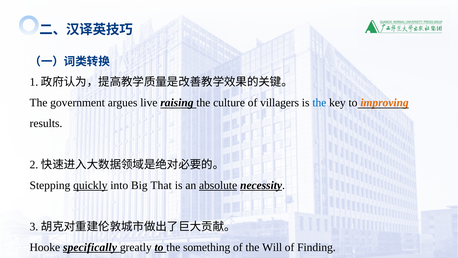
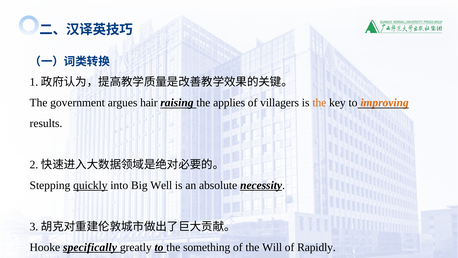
live: live -> hair (149, 103)
culture: culture -> applies (229, 103)
the colour: blue -> orange (319, 103)
That: That -> Well (161, 185)
absolute underline: present -> none (218, 185)
Finding: Finding -> Rapidly (316, 247)
